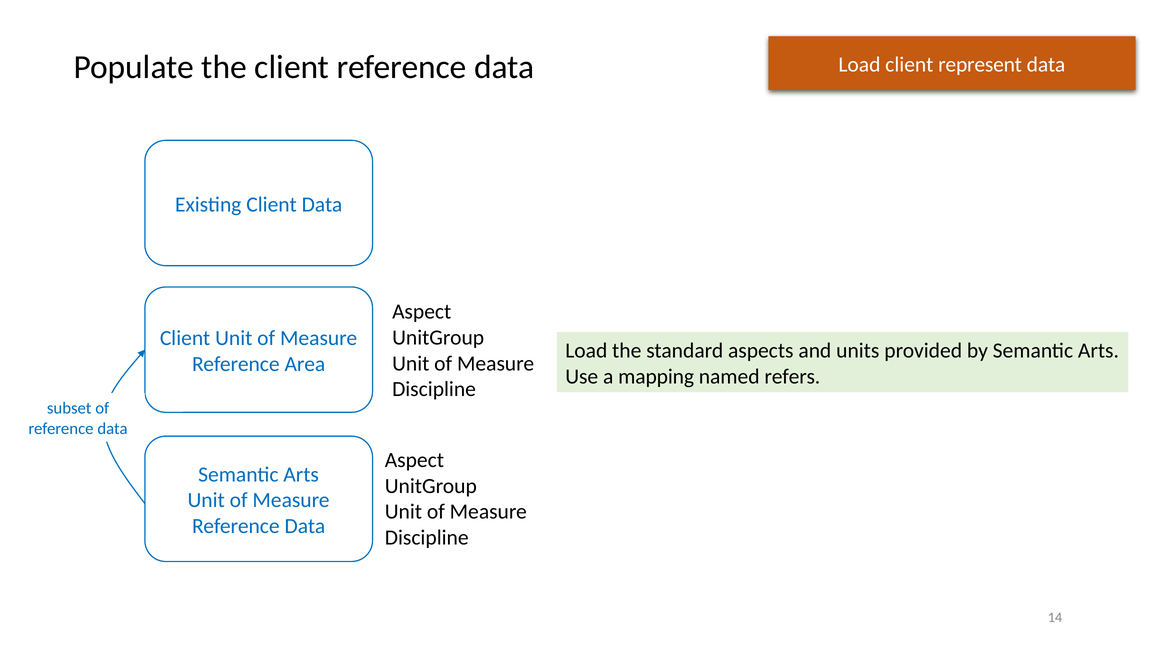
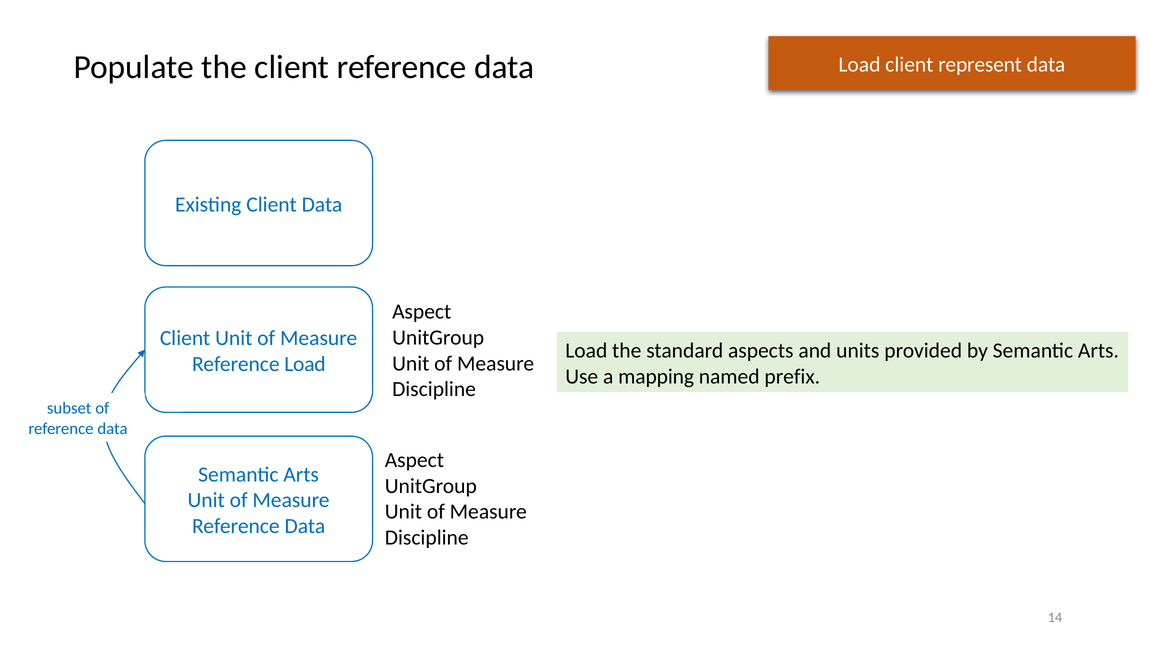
Reference Area: Area -> Load (305, 364)
refers: refers -> prefix (792, 376)
